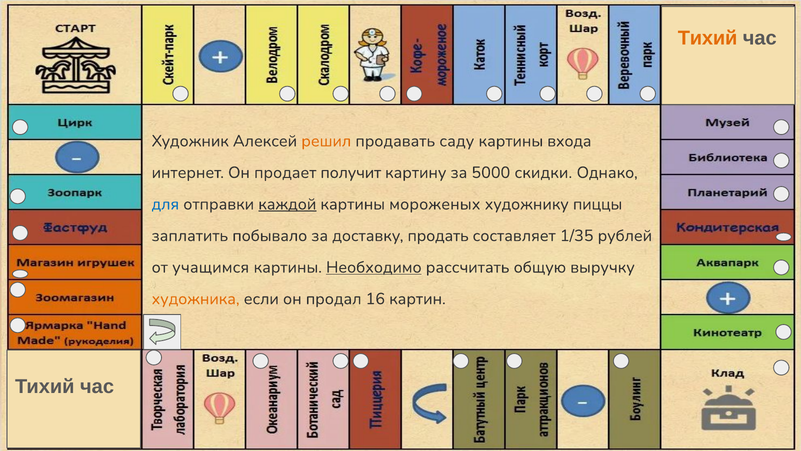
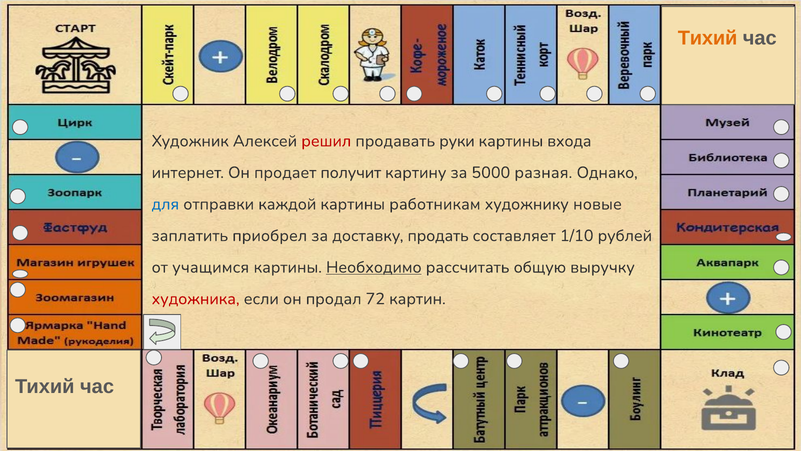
решил colour: orange -> red (326, 141)
саду: саду -> руки (457, 141)
скидки: скидки -> разная (543, 172)
каждой underline: present -> none (287, 204)
мороженых: мороженых -> работникам (435, 204)
пиццы: пиццы -> новые (597, 204)
побывало: побывало -> приобрел (270, 236)
1/35: 1/35 -> 1/10 (577, 236)
художника colour: orange -> red (196, 299)
16: 16 -> 72 (375, 299)
